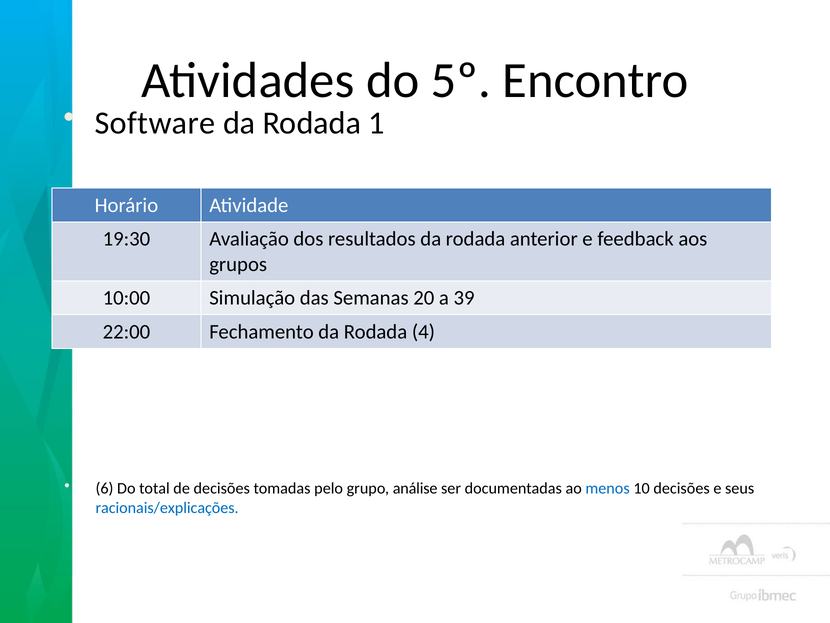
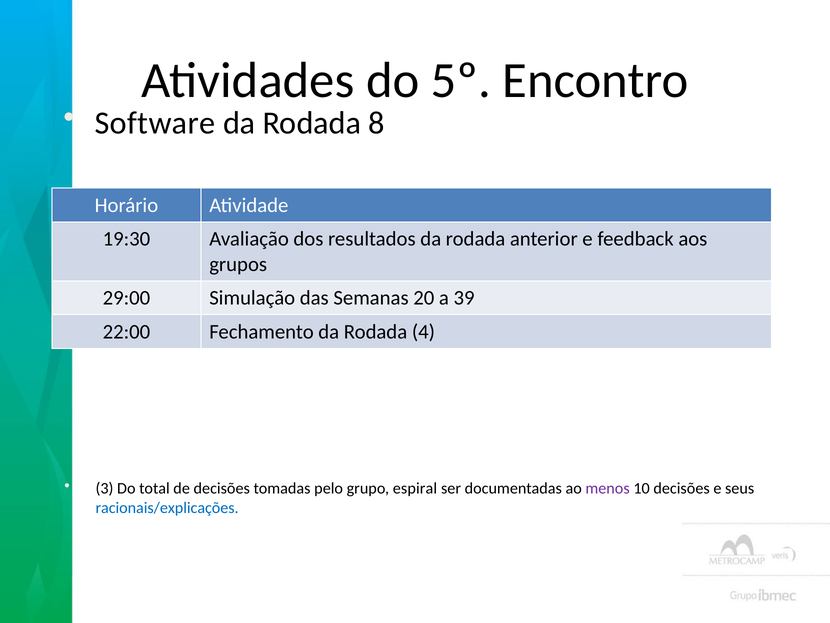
1: 1 -> 8 (377, 123)
10:00: 10:00 -> 29:00 (126, 298)
6: 6 -> 3 (104, 488)
análise: análise -> espiral (415, 488)
menos colour: blue -> purple (608, 488)
